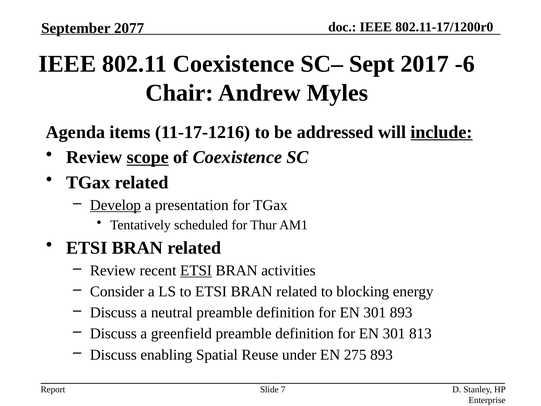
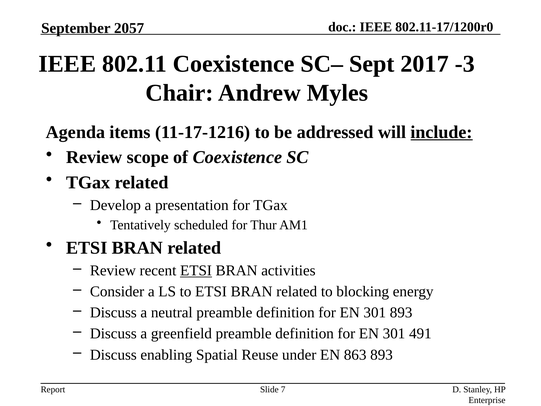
2077: 2077 -> 2057 (129, 28)
-6: -6 -> -3 (465, 64)
scope underline: present -> none (148, 157)
Develop underline: present -> none (115, 205)
813: 813 -> 491 (420, 333)
275: 275 -> 863 (355, 355)
